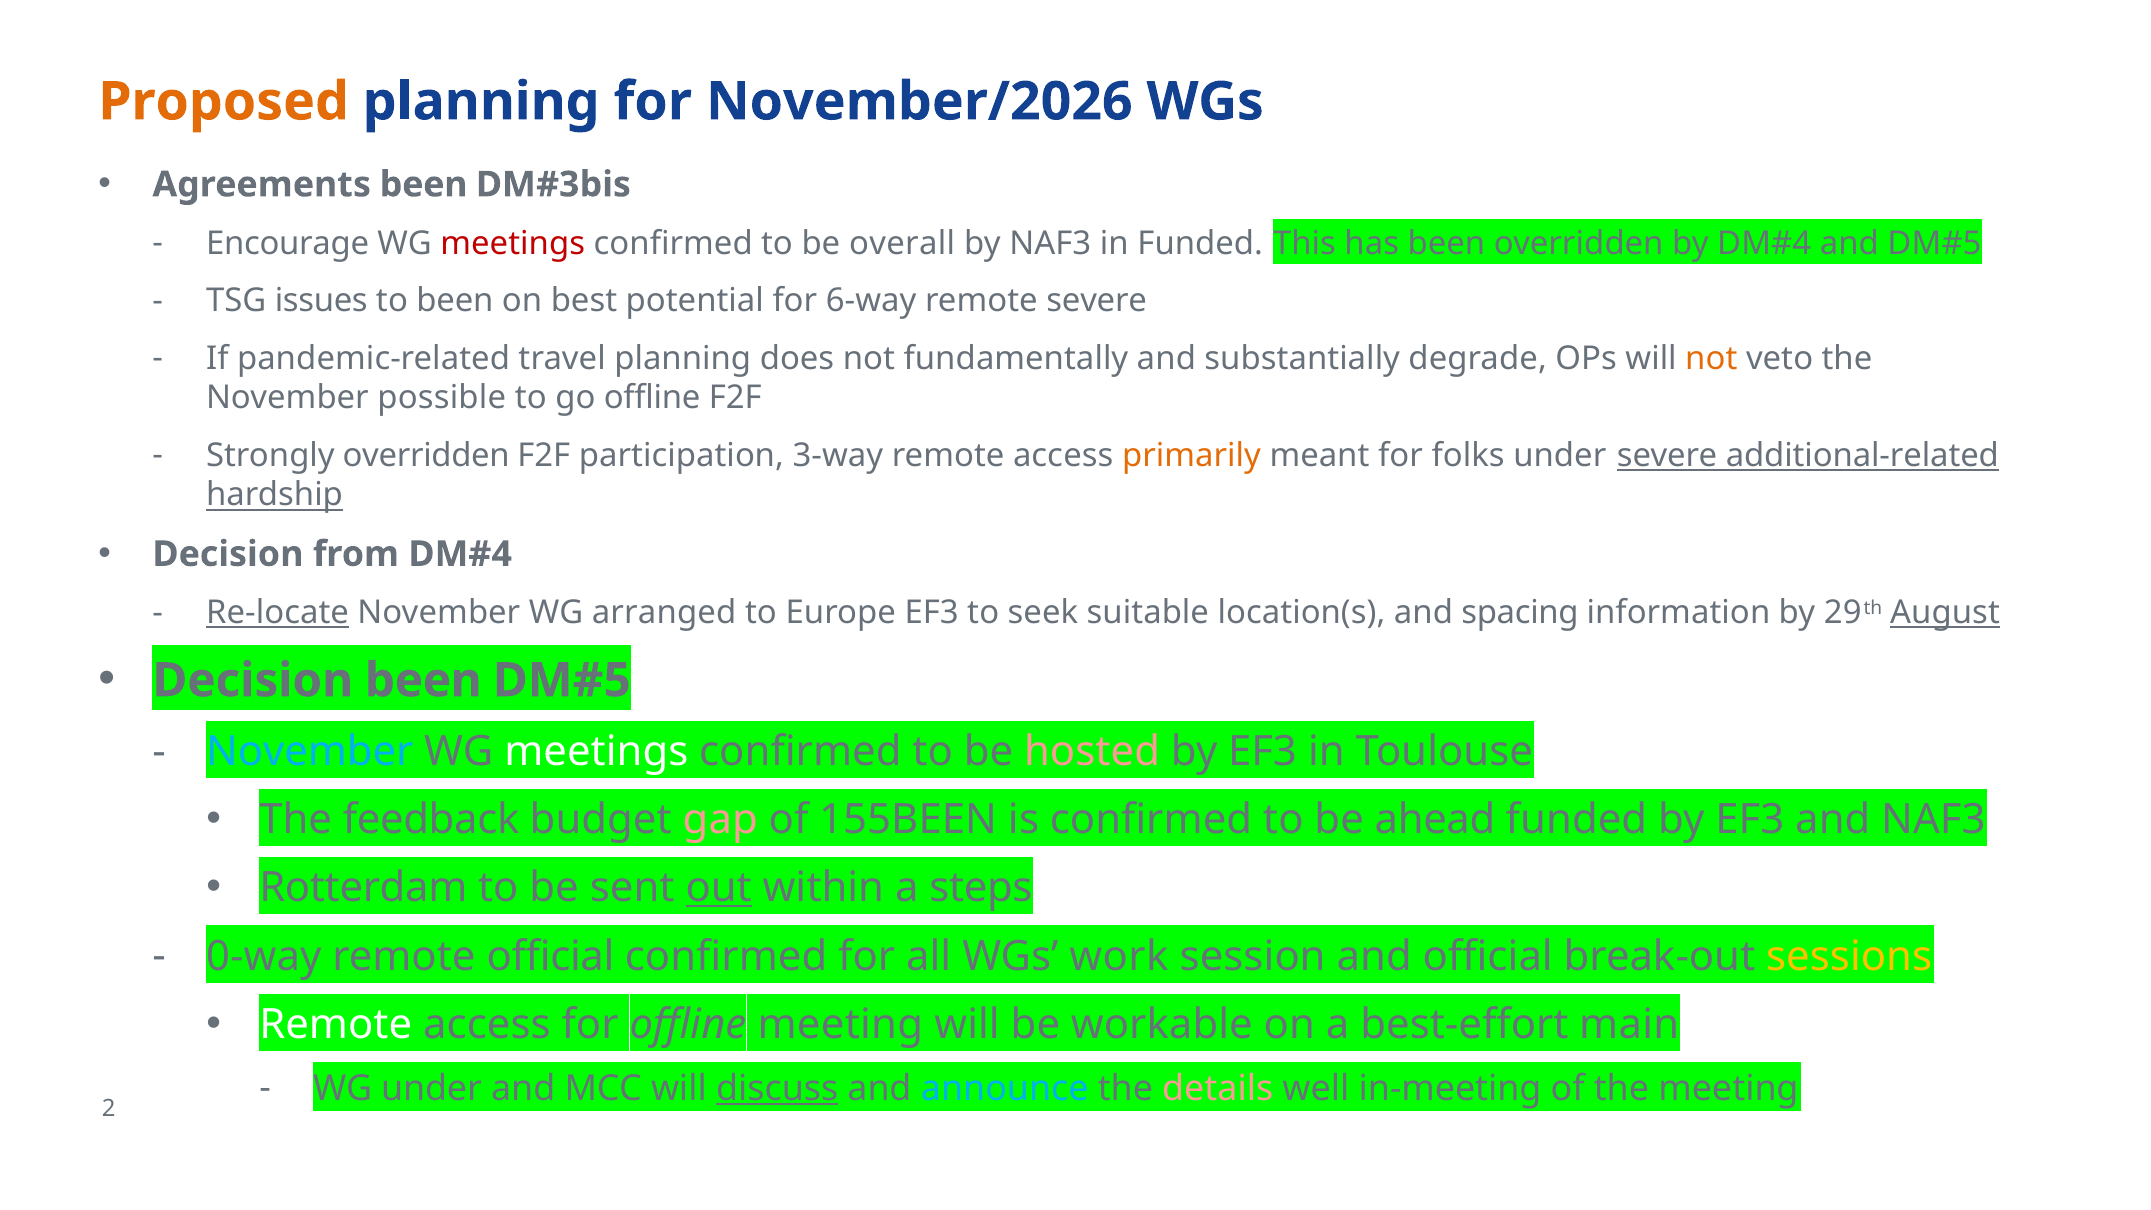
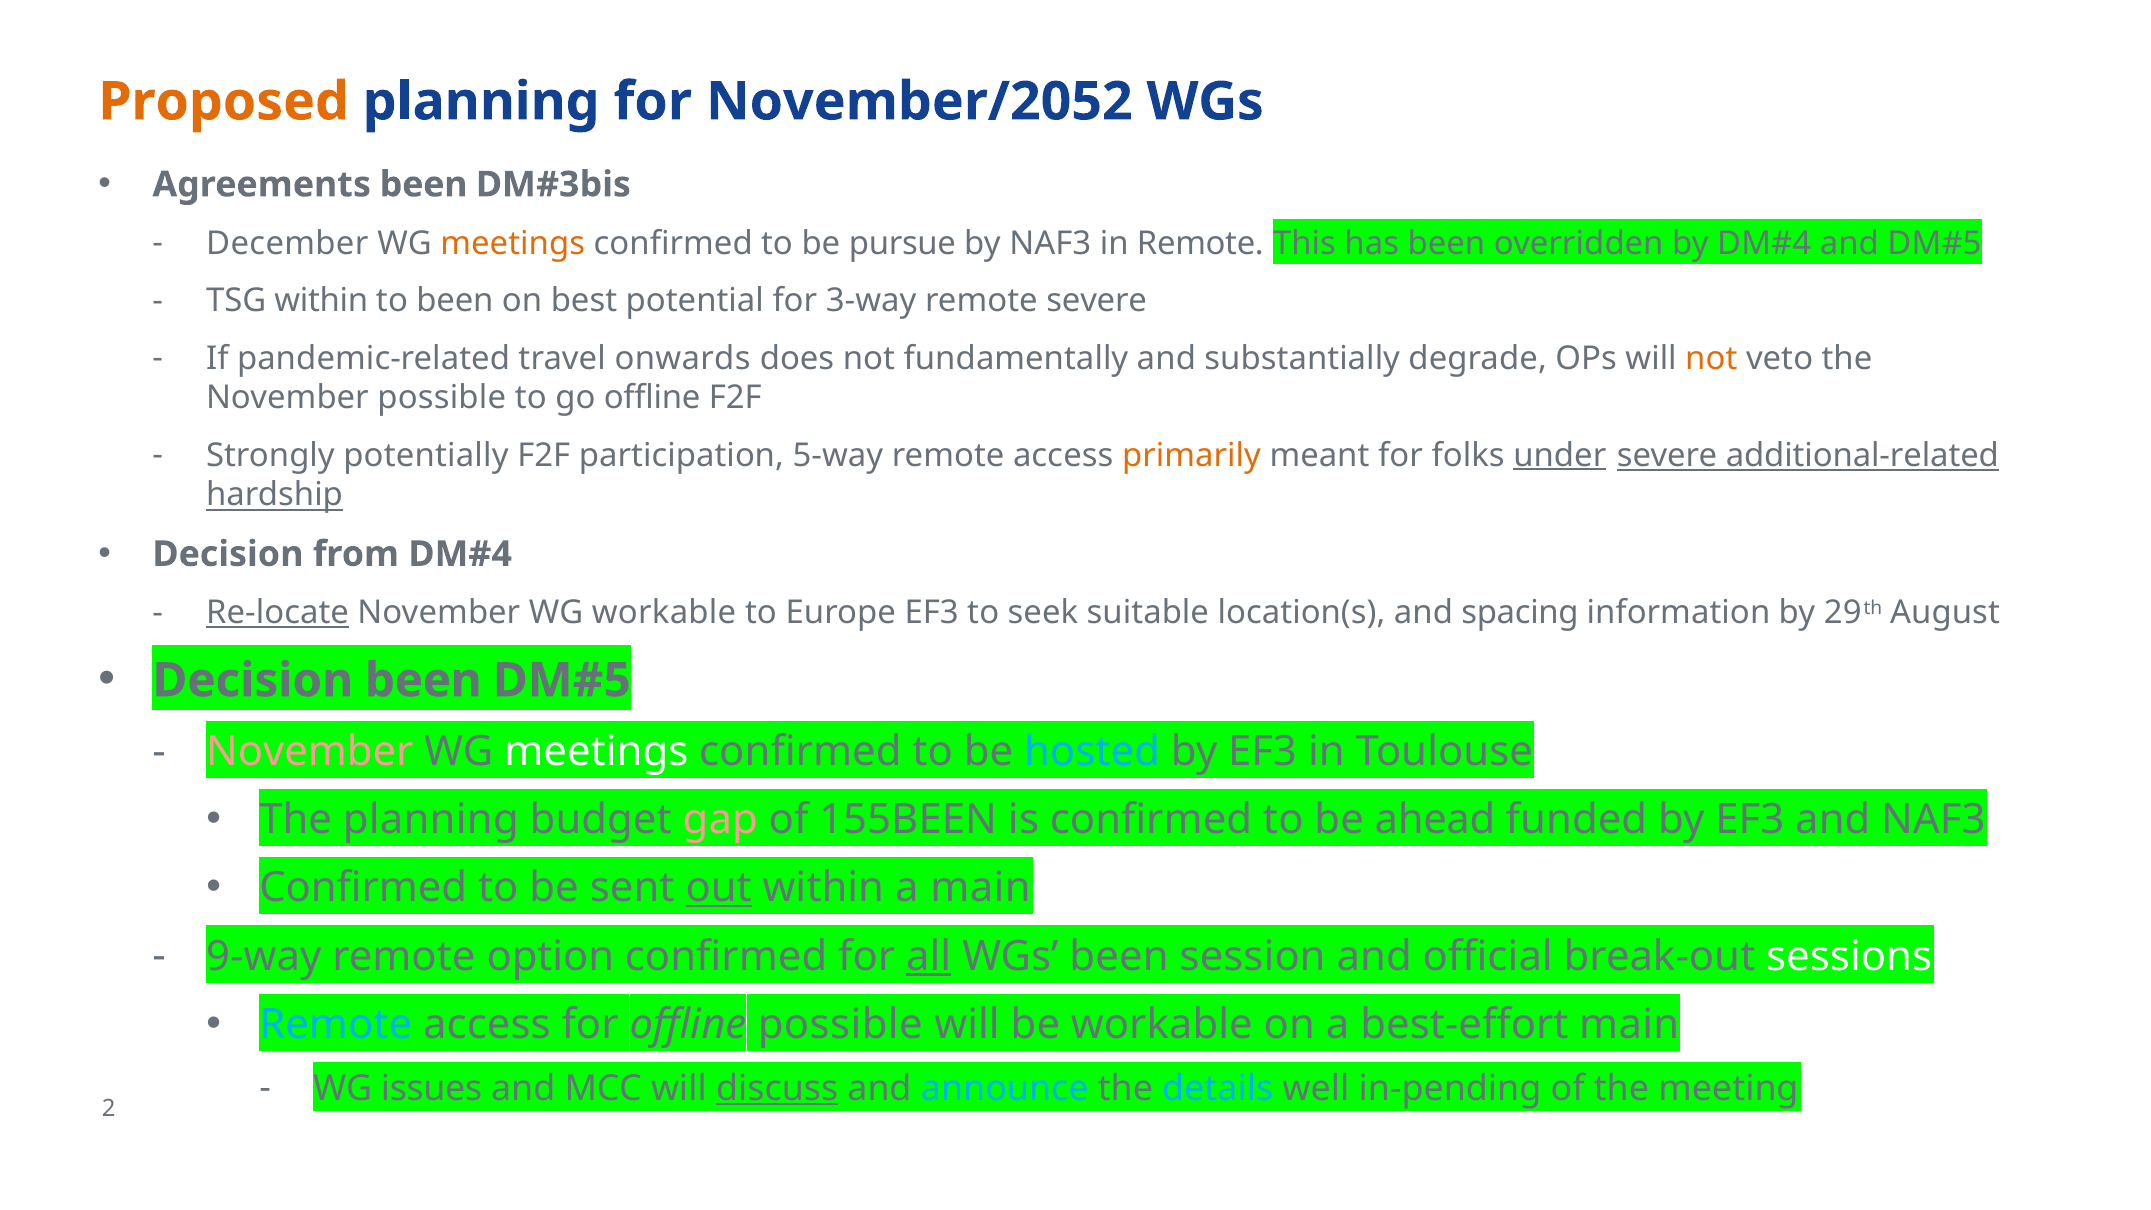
November/2026: November/2026 -> November/2052 (919, 102)
Encourage: Encourage -> December (287, 244)
meetings colour: red -> orange (513, 244)
overall: overall -> pursue (902, 244)
in Funded: Funded -> Remote (1200, 244)
TSG issues: issues -> within (321, 301)
6-way: 6-way -> 3-way (871, 301)
travel planning: planning -> onwards (683, 358)
Strongly overridden: overridden -> potentially (426, 455)
3-way: 3-way -> 5-way (838, 455)
under underline: none -> present (1560, 455)
WG arranged: arranged -> workable (664, 613)
August underline: present -> none (1945, 613)
November colour: light blue -> pink (310, 752)
hosted colour: pink -> light blue (1092, 752)
The feedback: feedback -> planning (431, 820)
Rotterdam: Rotterdam -> Confirmed (363, 888)
a steps: steps -> main (981, 888)
0-way: 0-way -> 9-way (264, 956)
remote official: official -> option (550, 956)
all underline: none -> present (929, 956)
WGs work: work -> been (1119, 956)
sessions colour: yellow -> white (1849, 956)
Remote colour: white -> light blue (336, 1025)
offline meeting: meeting -> possible (840, 1025)
WG under: under -> issues (432, 1089)
details colour: pink -> light blue (1218, 1089)
in-meeting: in-meeting -> in-pending (1450, 1089)
